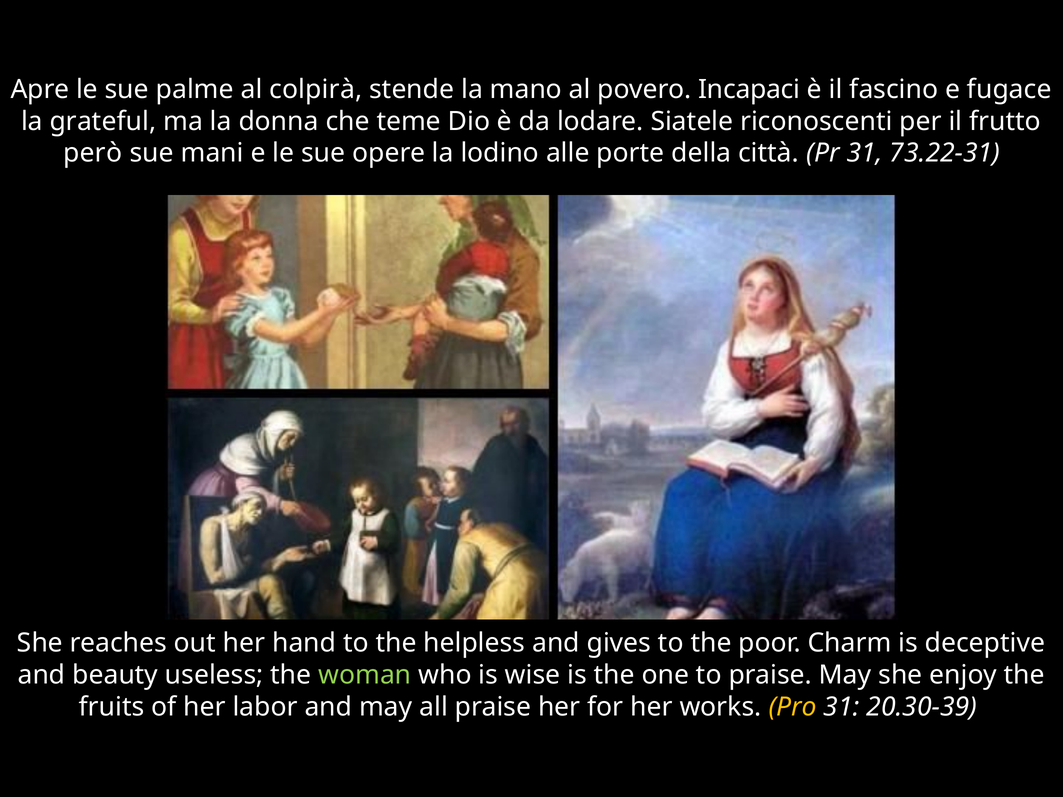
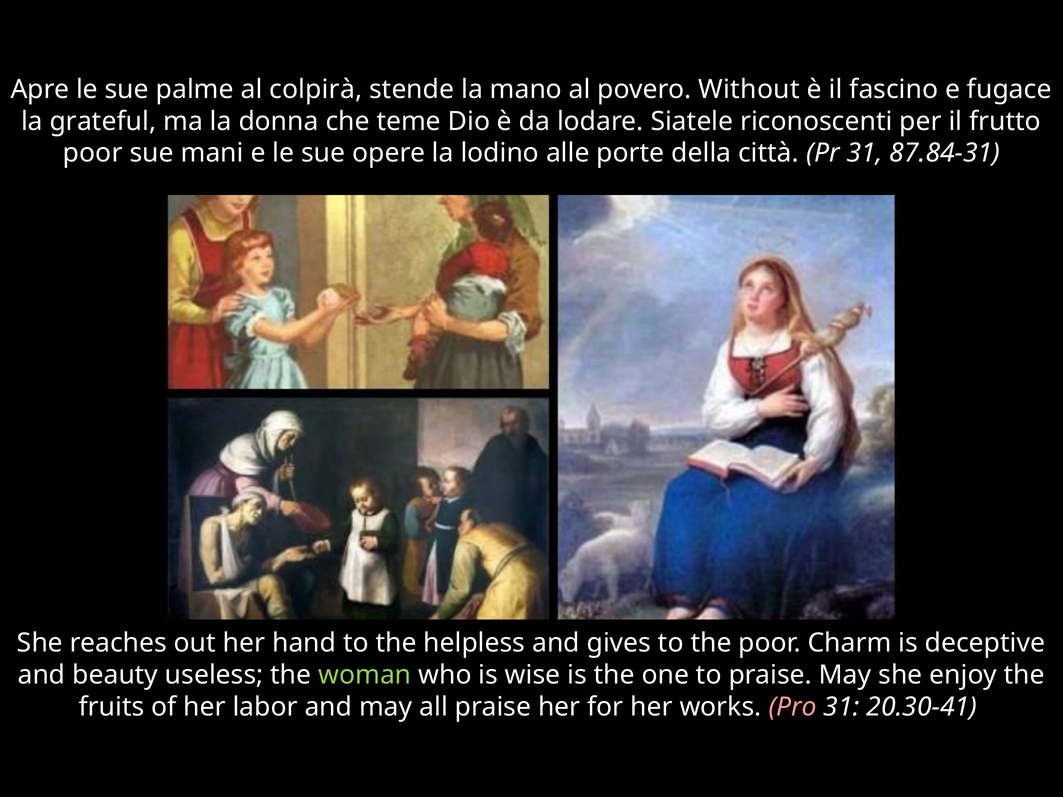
Incapaci: Incapaci -> Without (749, 89)
però: però -> poor (93, 153)
73.22-31: 73.22-31 -> 87.84-31 (945, 153)
Pro colour: yellow -> pink (793, 707)
20.30-39: 20.30-39 -> 20.30-41 (922, 707)
